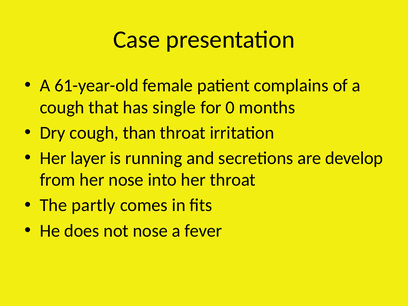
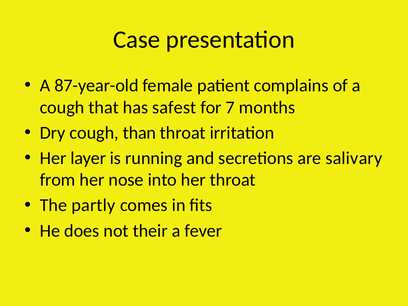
61-year-old: 61-year-old -> 87-year-old (96, 86)
single: single -> safest (174, 107)
0: 0 -> 7 (230, 107)
develop: develop -> salivary (354, 158)
not nose: nose -> their (150, 231)
